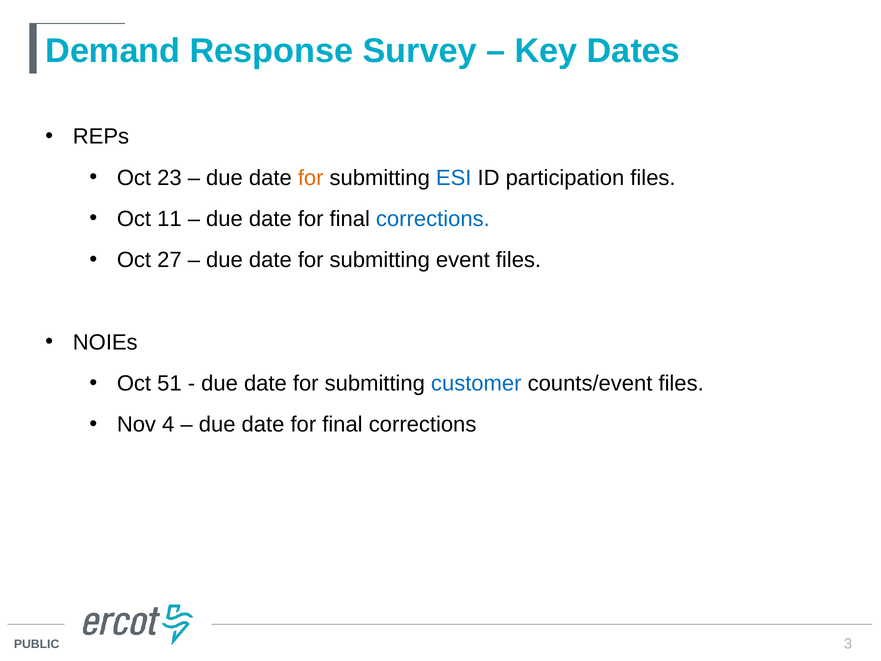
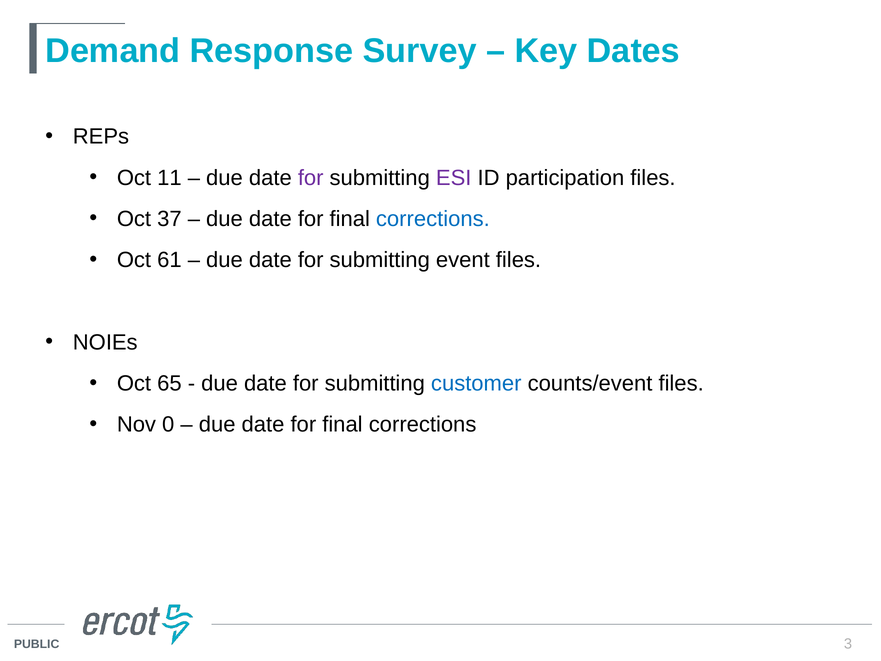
23: 23 -> 11 (169, 178)
for colour: orange -> purple (311, 178)
ESI colour: blue -> purple (454, 178)
11: 11 -> 37 (169, 219)
27: 27 -> 61 (169, 260)
51: 51 -> 65 (169, 383)
4: 4 -> 0 (168, 424)
